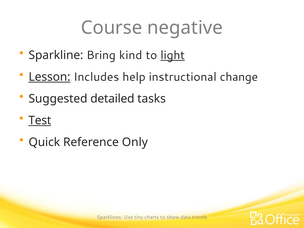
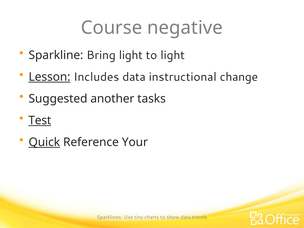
Bring kind: kind -> light (131, 55)
light underline: present -> none (173, 55)
Includes help: help -> data (134, 77)
detailed: detailed -> another (112, 99)
Quick underline: none -> present (44, 142)
Only: Only -> Your (135, 142)
